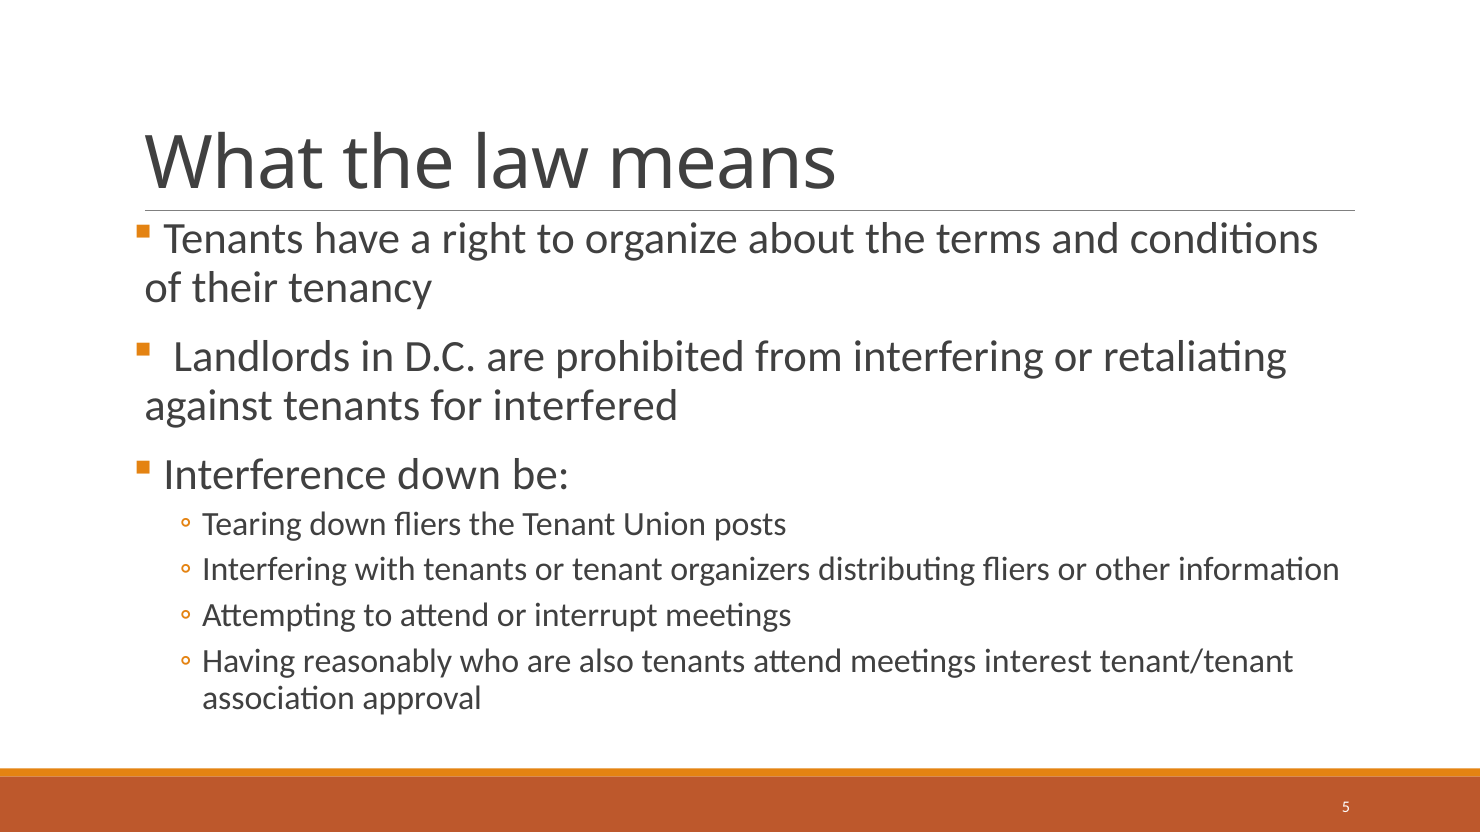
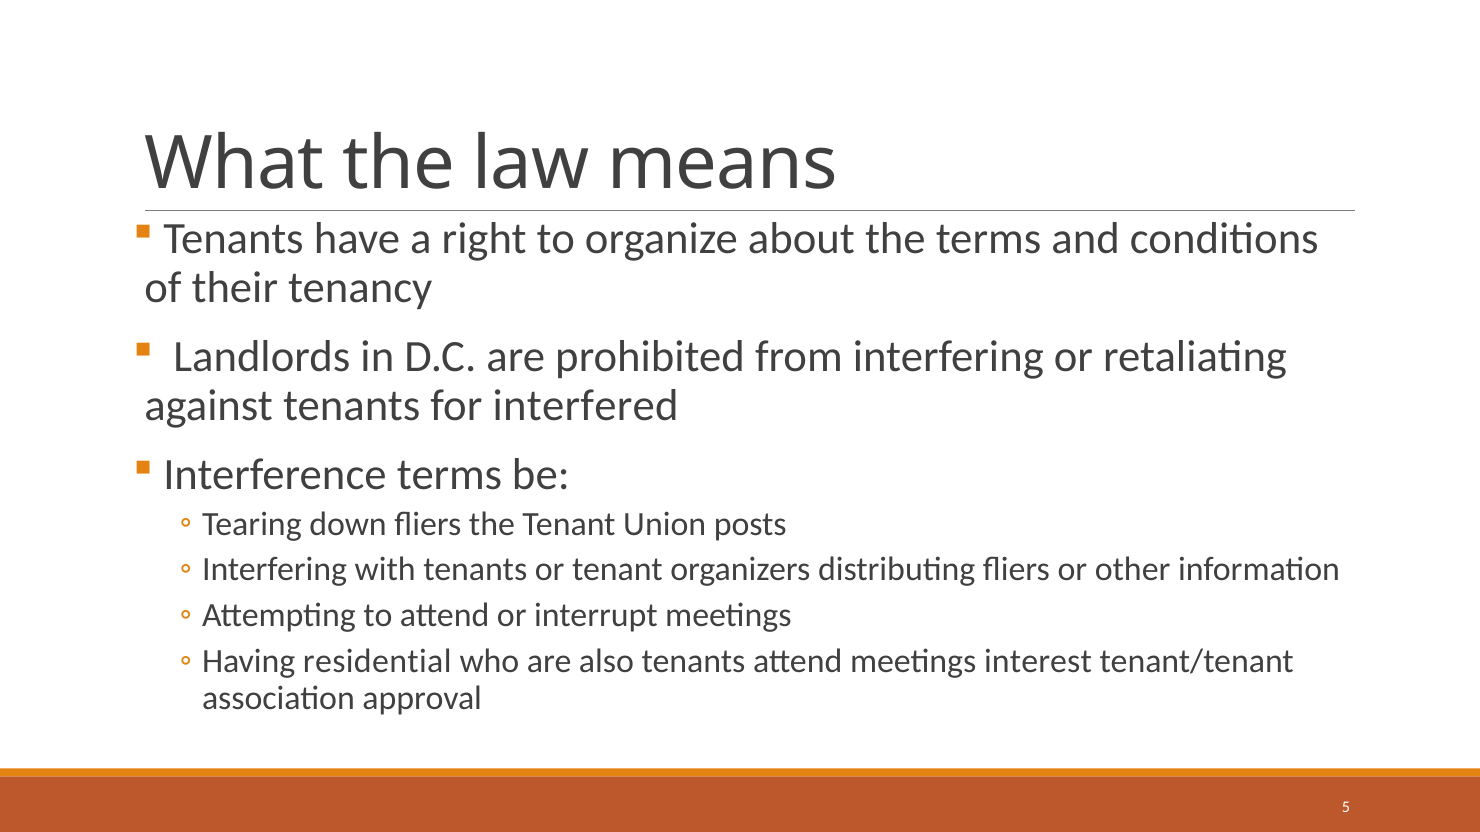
Interference down: down -> terms (449, 475)
reasonably: reasonably -> residential (377, 662)
